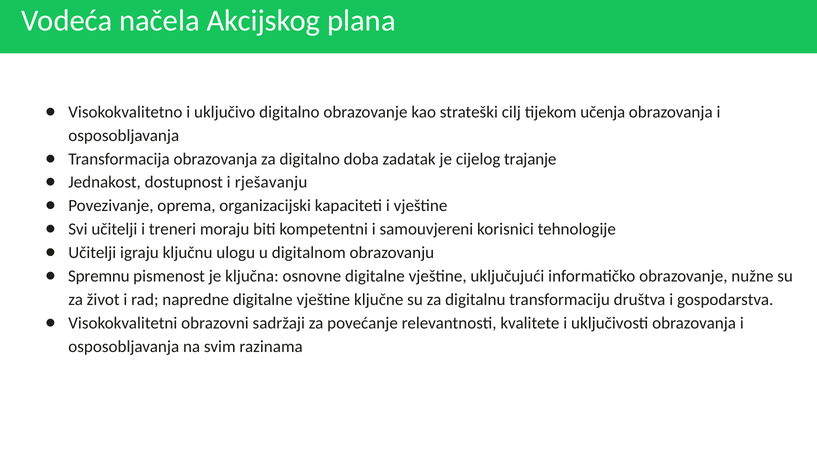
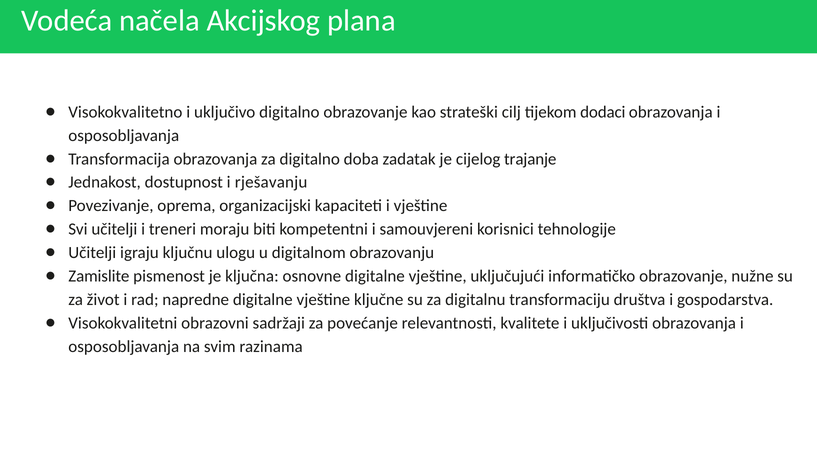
učenja: učenja -> dodaci (603, 112)
Spremnu: Spremnu -> Zamislite (99, 277)
